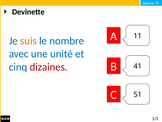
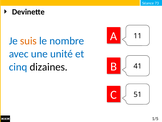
dizaines colour: red -> black (49, 67)
